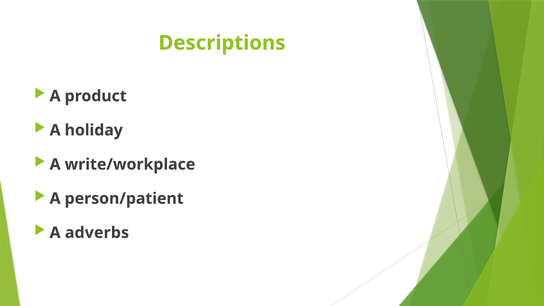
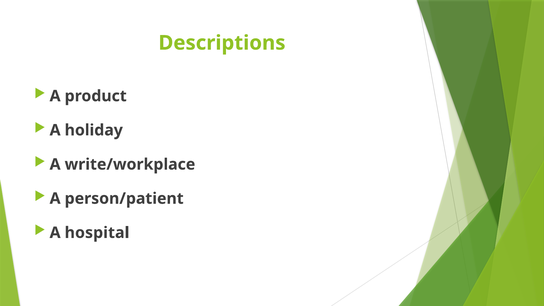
adverbs: adverbs -> hospital (97, 233)
